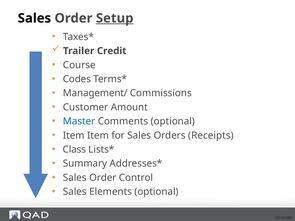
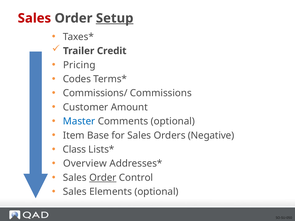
Sales colour: black -> red (34, 18)
Course: Course -> Pricing (79, 65)
Management/: Management/ -> Commissions/ (95, 93)
Item Item: Item -> Base (98, 136)
Receipts: Receipts -> Negative (211, 136)
Summary: Summary -> Overview (85, 164)
Order underline: none -> present (103, 178)
